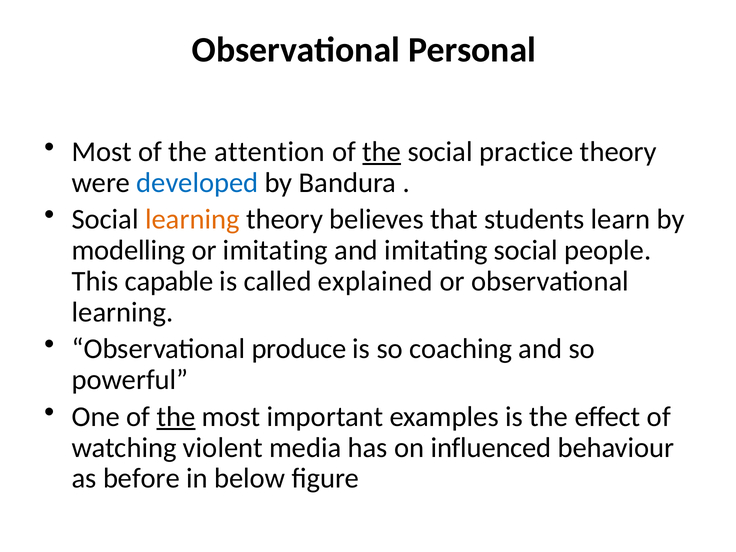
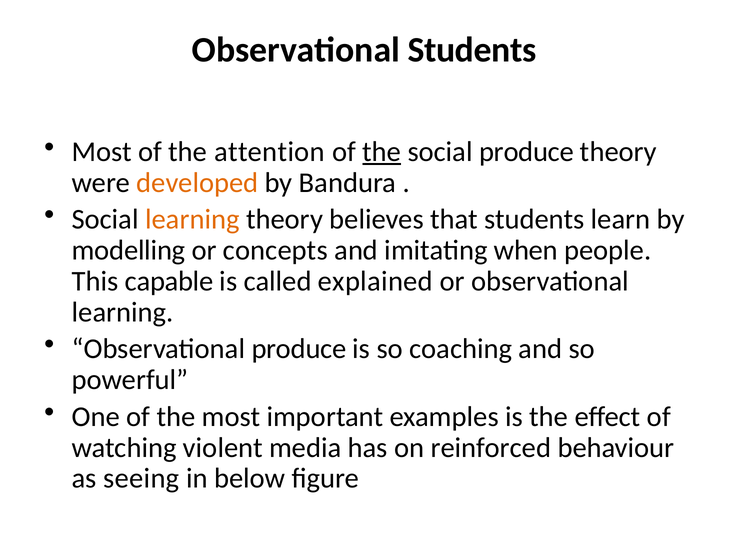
Observational Personal: Personal -> Students (472, 50)
social practice: practice -> produce (526, 152)
developed colour: blue -> orange (197, 183)
or imitating: imitating -> concepts (275, 250)
imitating social: social -> when (526, 250)
the underline: present -> none (176, 417)
influenced: influenced -> reinforced (491, 448)
before: before -> seeing (141, 478)
